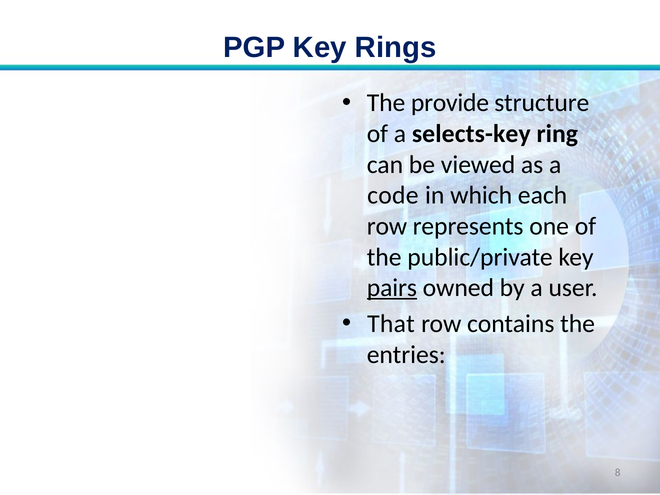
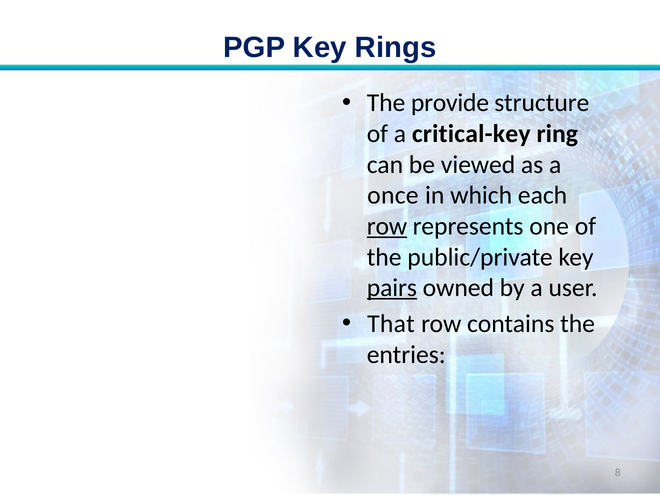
selects-key: selects-key -> critical-key (471, 134)
code: code -> once (393, 195)
row underline: none -> present (387, 226)
